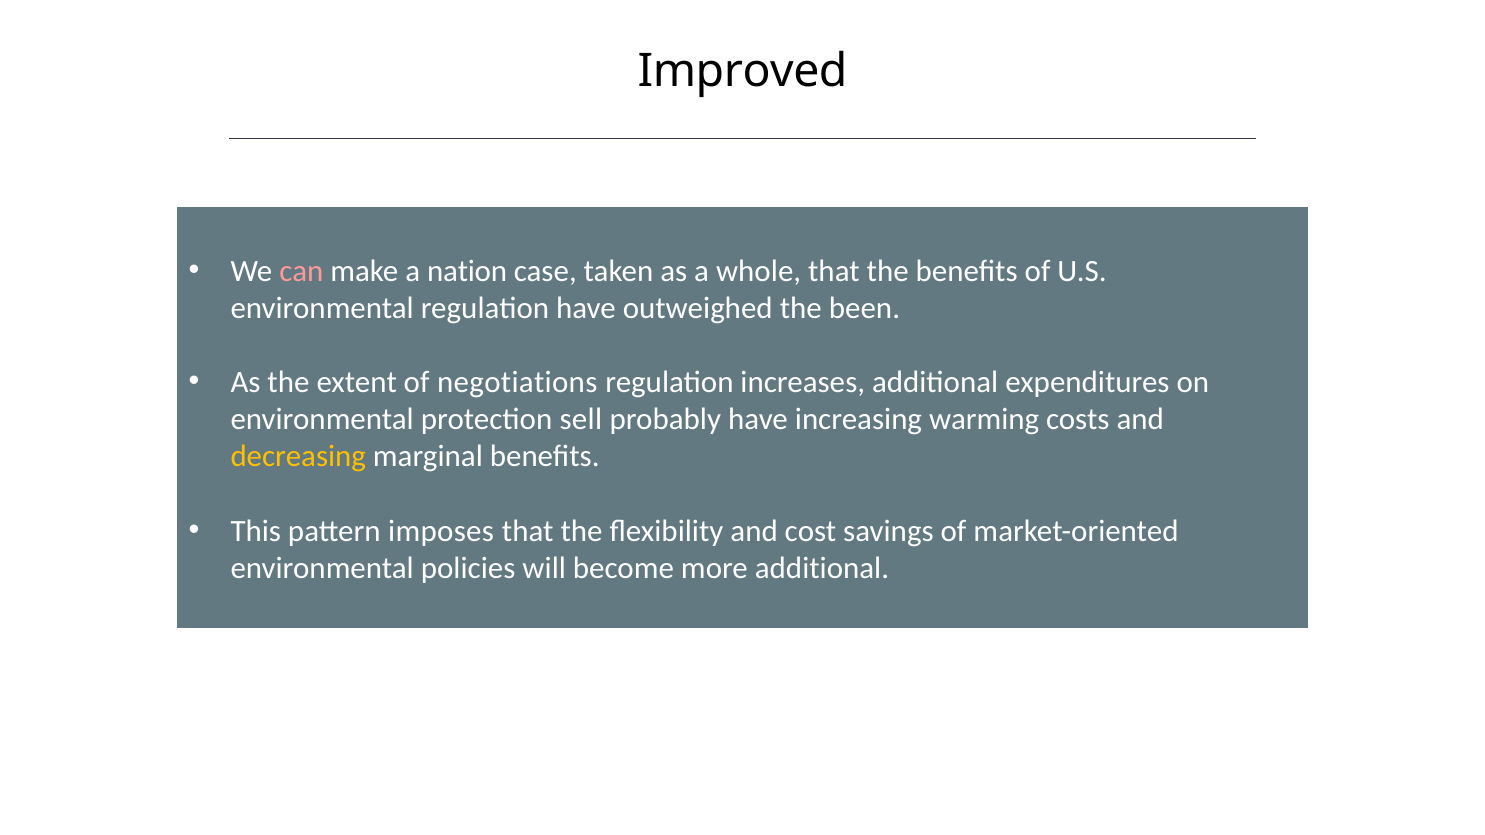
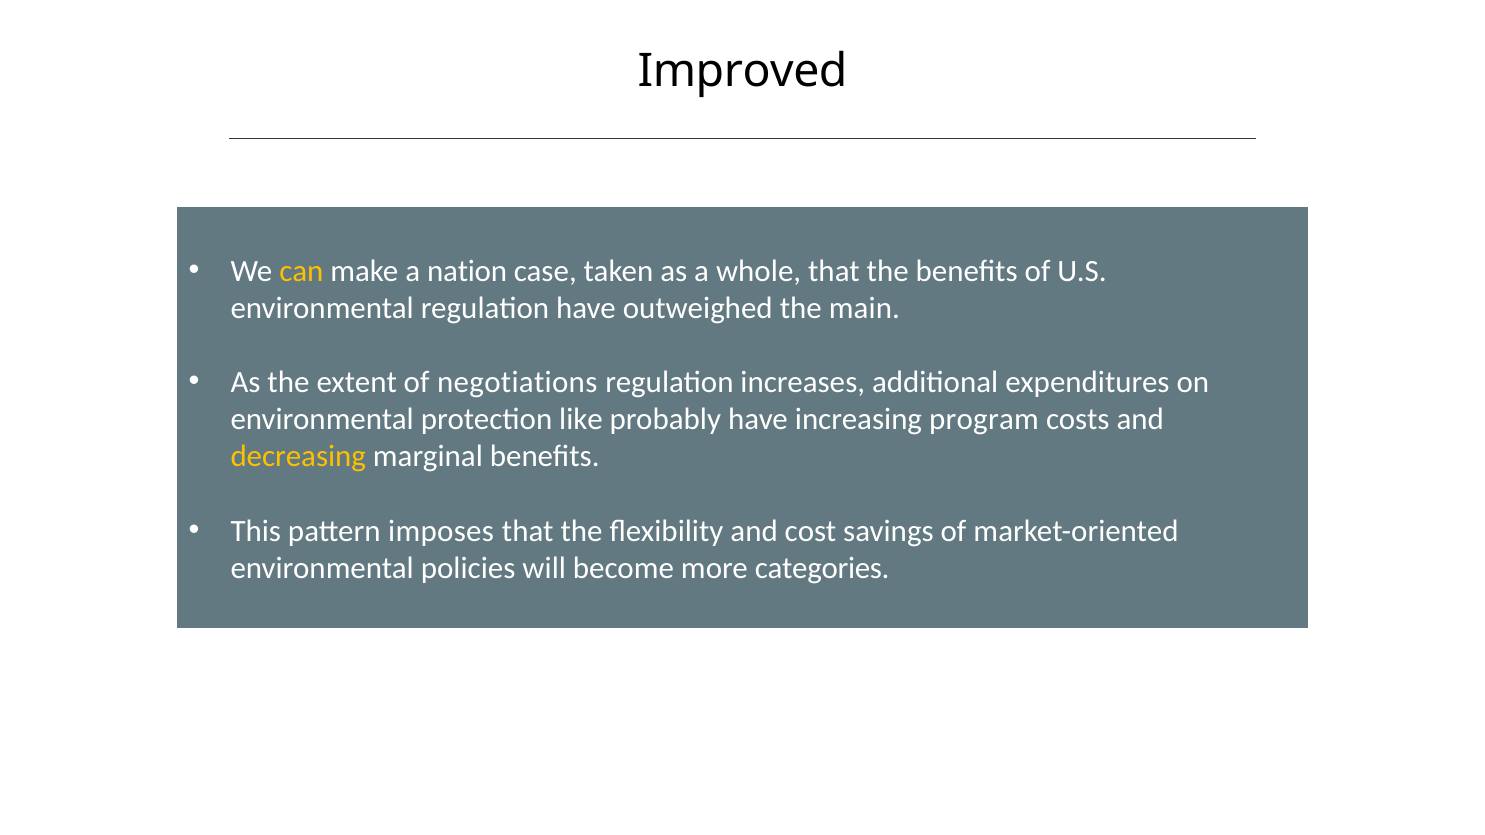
can colour: pink -> yellow (301, 271)
been: been -> main (864, 308)
sell: sell -> like (581, 420)
warming: warming -> program (984, 420)
more additional: additional -> categories (822, 568)
